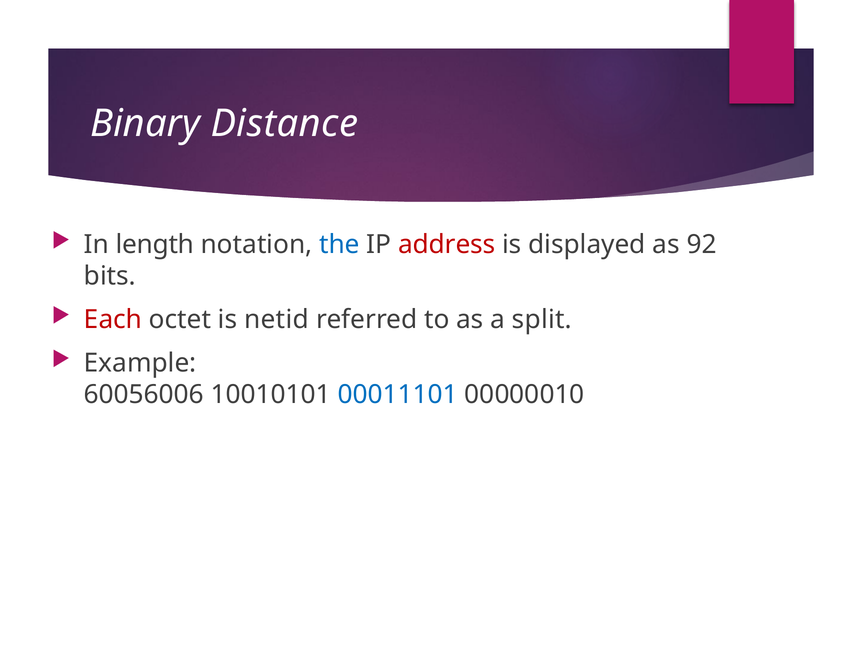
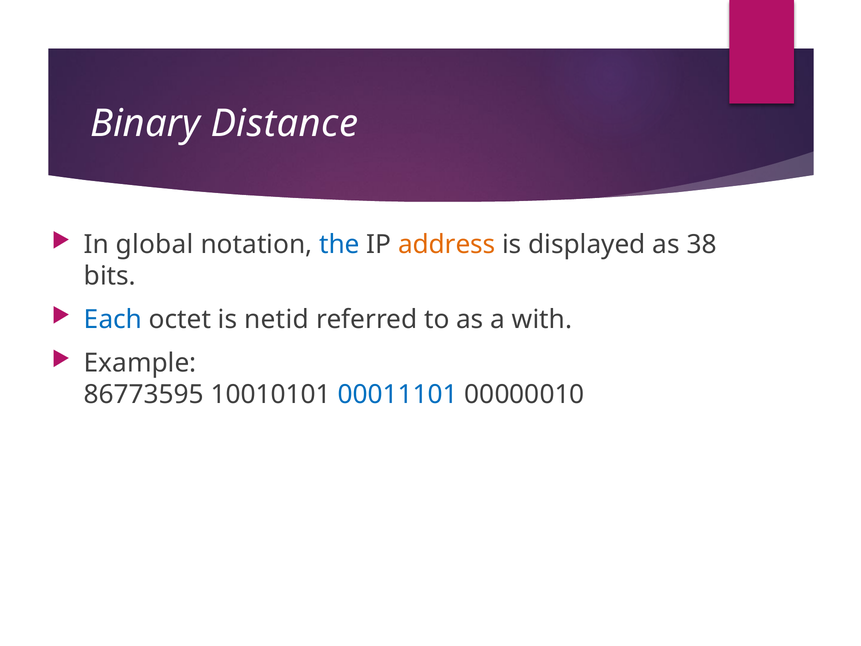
length: length -> global (155, 244)
address colour: red -> orange (447, 244)
92: 92 -> 38 (702, 244)
Each colour: red -> blue (113, 319)
split: split -> with (542, 319)
60056006: 60056006 -> 86773595 (144, 394)
